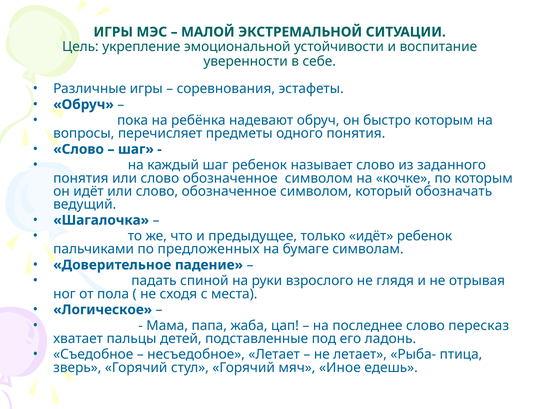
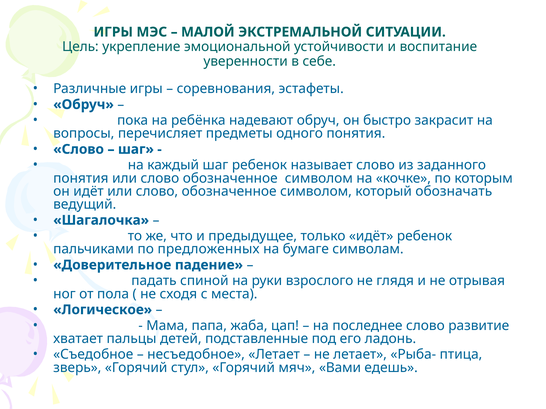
быстро которым: которым -> закрасит (444, 120)
пересказ: пересказ -> развитие (479, 326)
Иное: Иное -> Вами (340, 368)
